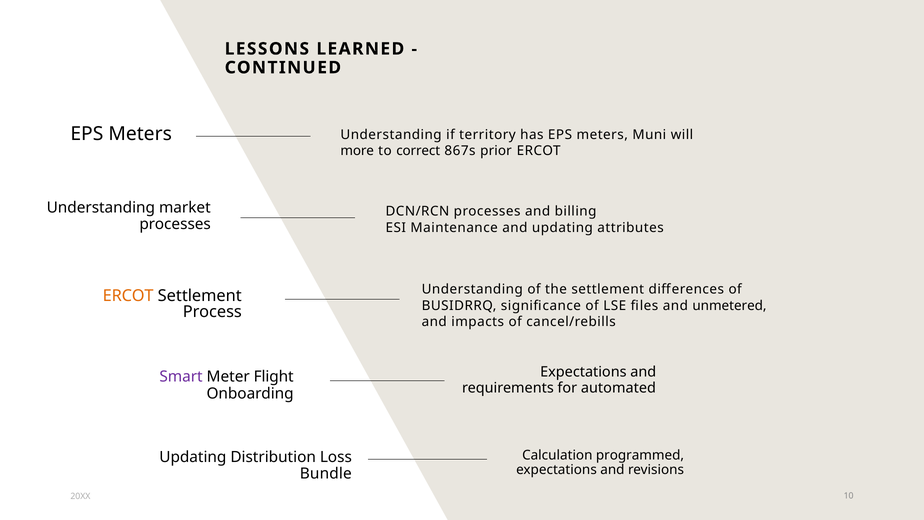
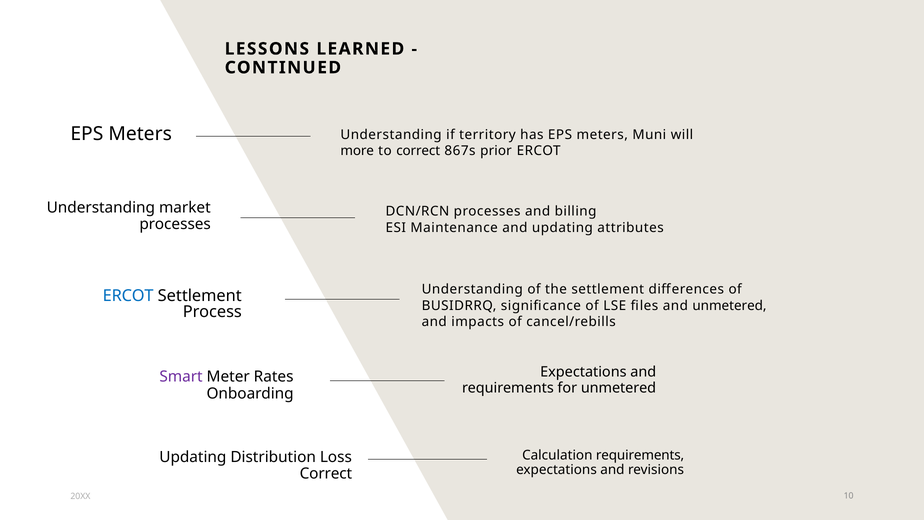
ERCOT colour: orange -> blue (128, 296)
Flight: Flight -> Rates (274, 377)
for automated: automated -> unmetered (619, 388)
Calculation programmed: programmed -> requirements (640, 455)
Bundle: Bundle -> Correct (326, 473)
